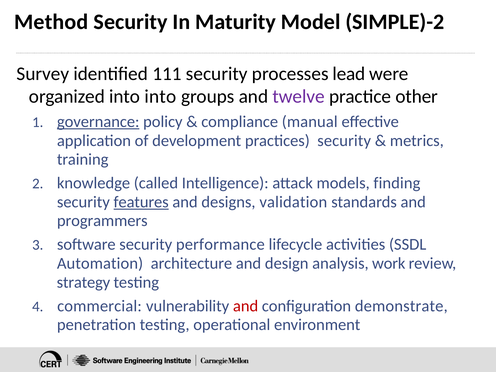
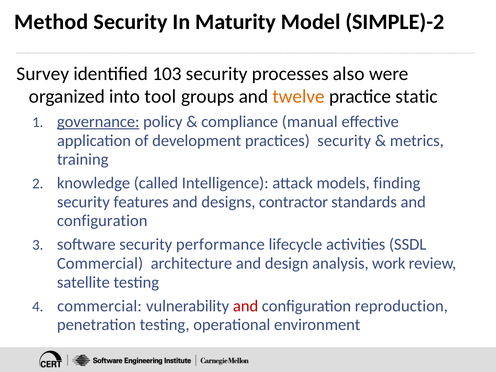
111: 111 -> 103 (167, 74)
lead: lead -> also (349, 74)
into into: into -> tool (160, 96)
twelve colour: purple -> orange (299, 96)
other: other -> static (417, 96)
features underline: present -> none (141, 202)
validation: validation -> contractor (293, 202)
programmers: programmers -> configuration (102, 221)
Automation: Automation -> Commercial (100, 263)
strategy: strategy -> satellite (83, 282)
demonstrate: demonstrate -> reproduction (401, 306)
